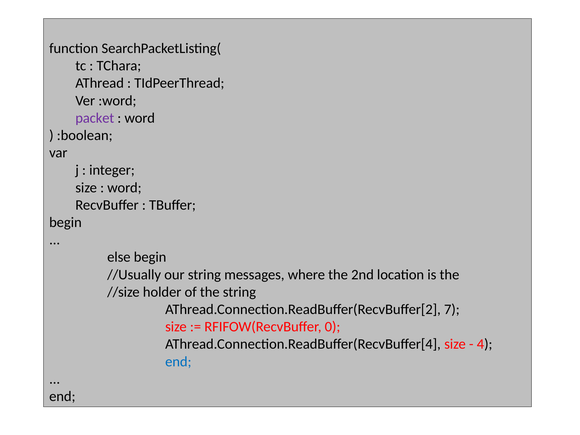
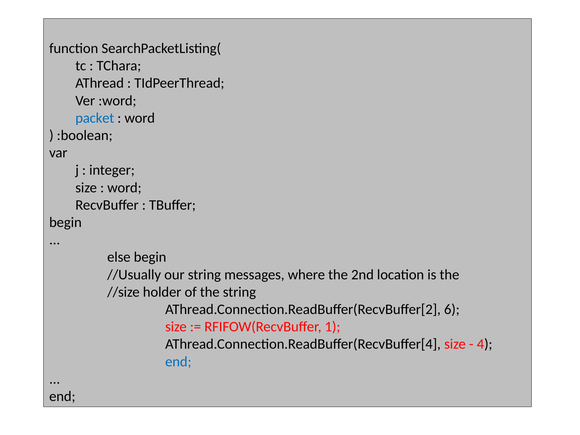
packet colour: purple -> blue (95, 118)
7: 7 -> 6 (452, 309)
0: 0 -> 1 (333, 327)
